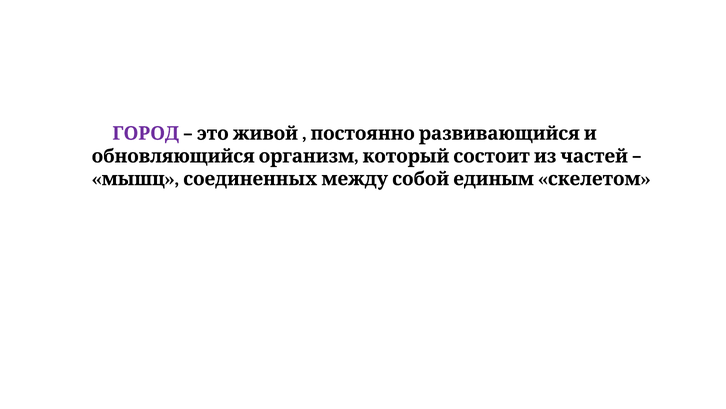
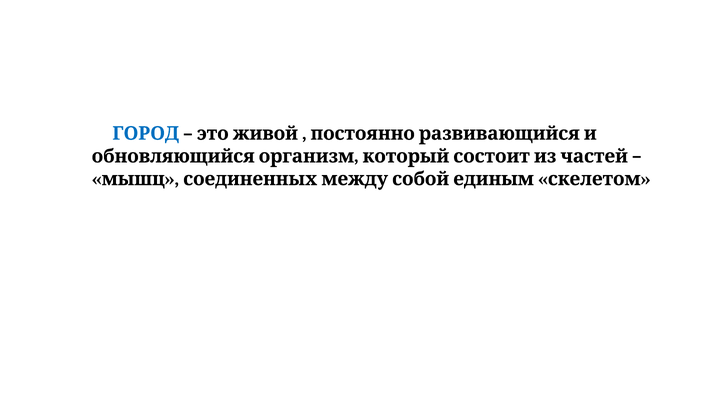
ГОРОД colour: purple -> blue (146, 133)
